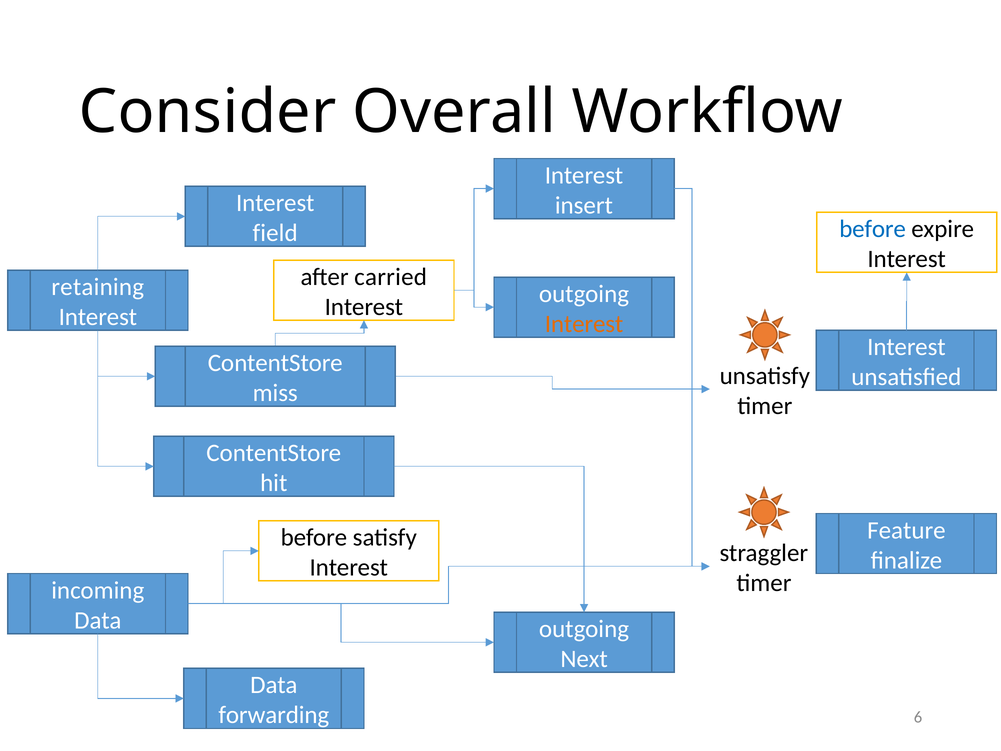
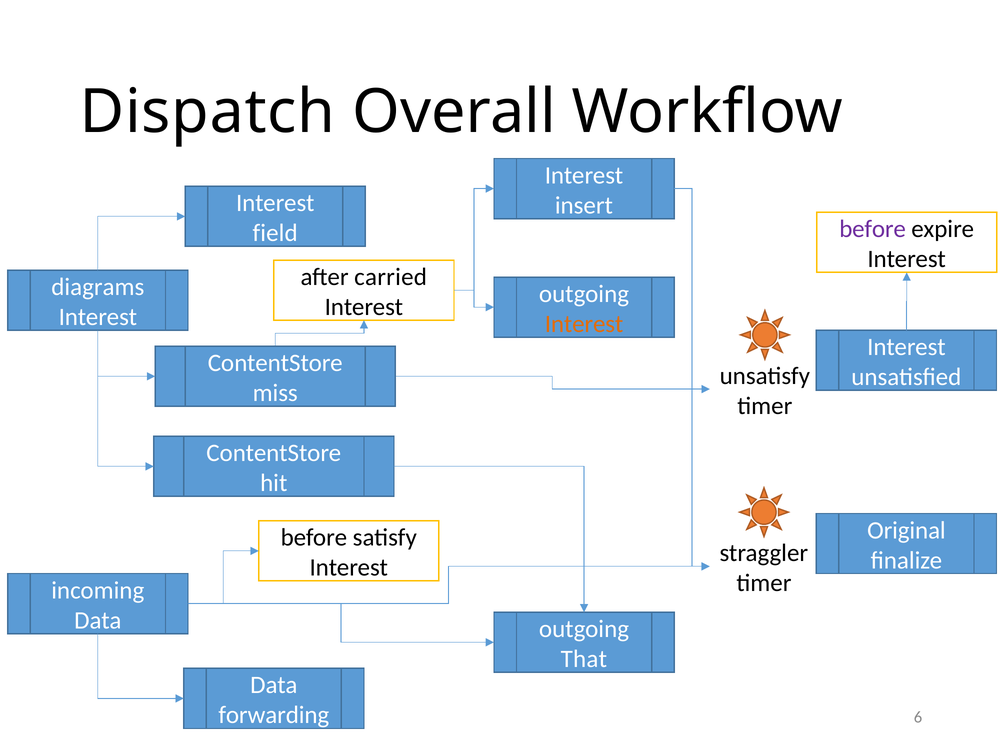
Consider: Consider -> Dispatch (207, 112)
before colour: blue -> purple (873, 229)
retaining: retaining -> diagrams (98, 287)
Feature: Feature -> Original (906, 530)
Next: Next -> That (584, 659)
